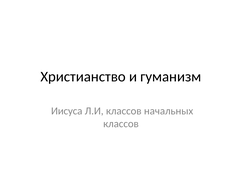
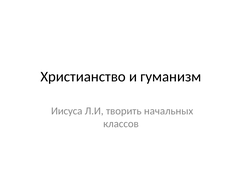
Л.И классов: классов -> творить (124, 111)
